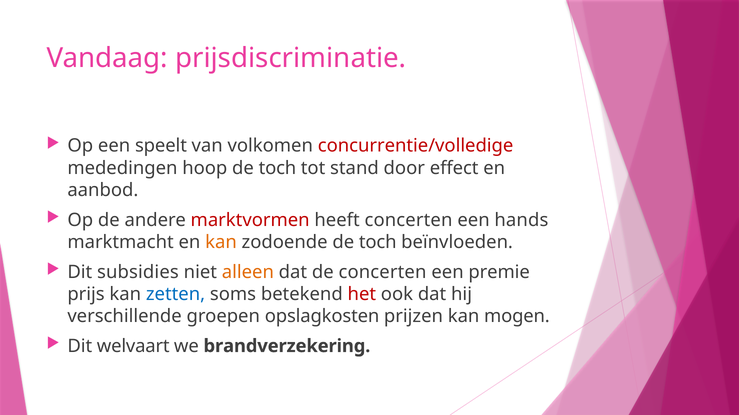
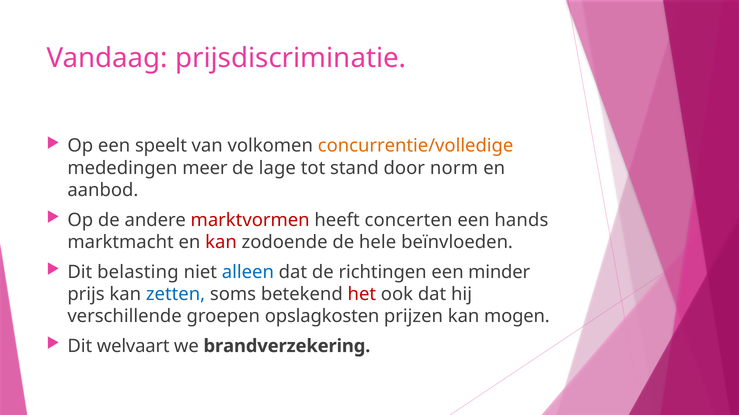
concurrentie/volledige colour: red -> orange (416, 146)
hoop: hoop -> meer (205, 168)
toch: toch -> lage (277, 168)
effect: effect -> norm (454, 168)
kan colour: orange -> red (221, 243)
zodoende de toch: toch -> hele (378, 243)
subsidies: subsidies -> belasting (138, 272)
alleen colour: orange -> blue (248, 272)
de concerten: concerten -> richtingen (383, 272)
premie: premie -> minder (499, 272)
